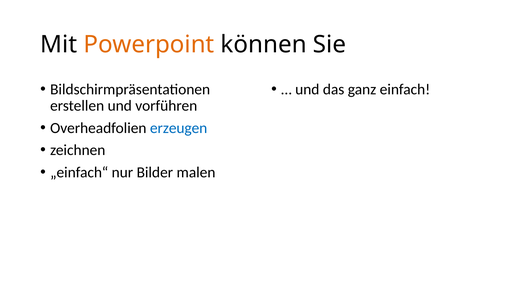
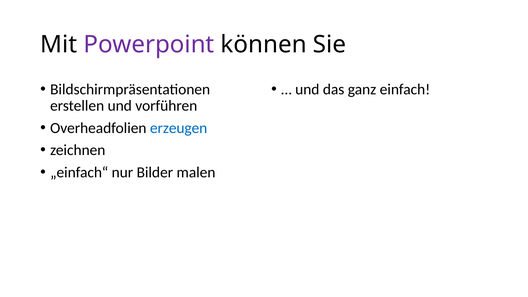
Powerpoint colour: orange -> purple (149, 44)
